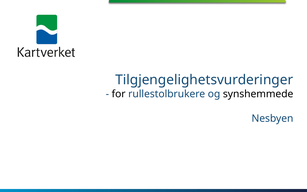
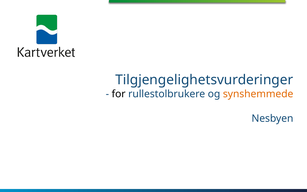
synshemmede colour: black -> orange (258, 94)
